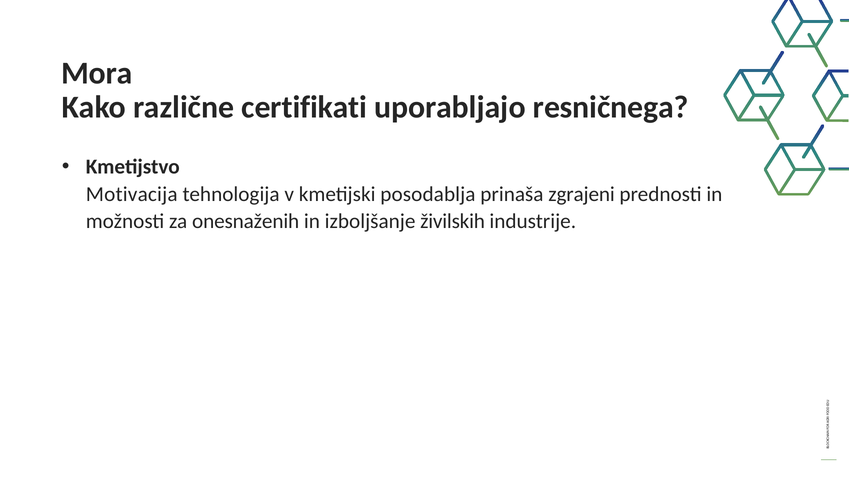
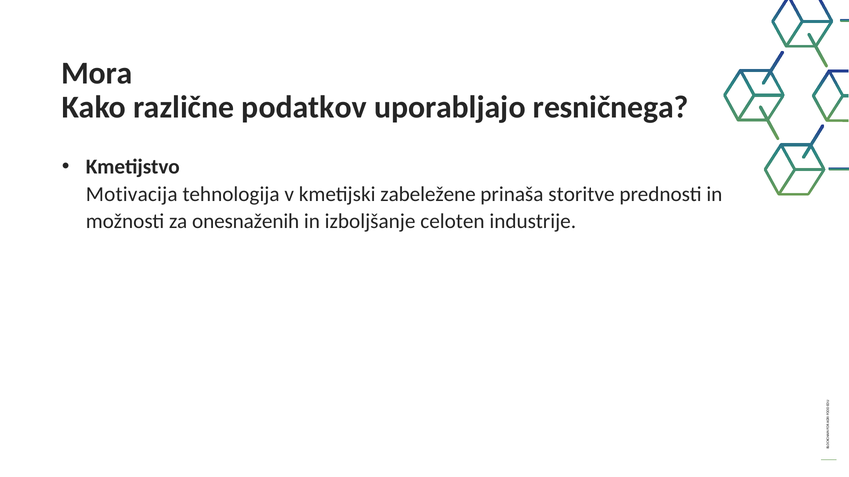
certifikati: certifikati -> podatkov (304, 108)
posodablja: posodablja -> zabeležene (428, 194)
zgrajeni: zgrajeni -> storitve (581, 194)
živilskih: živilskih -> celoten (452, 222)
